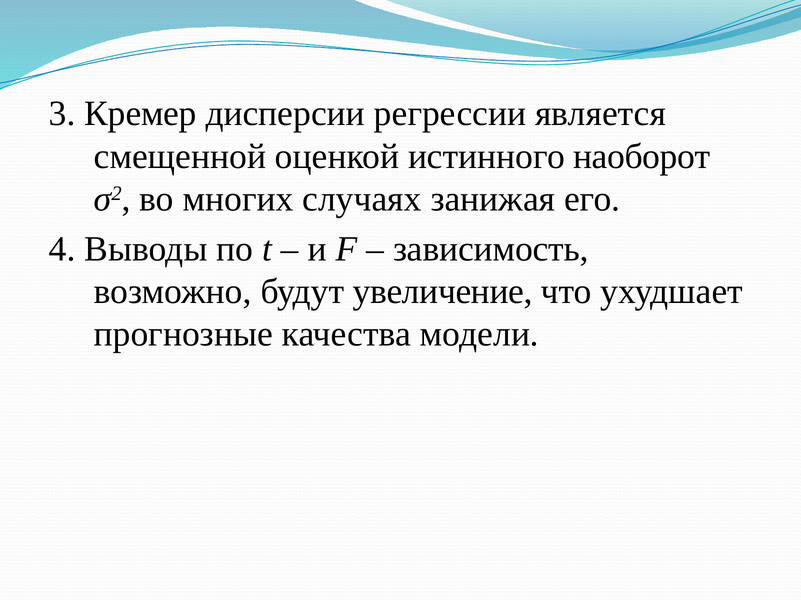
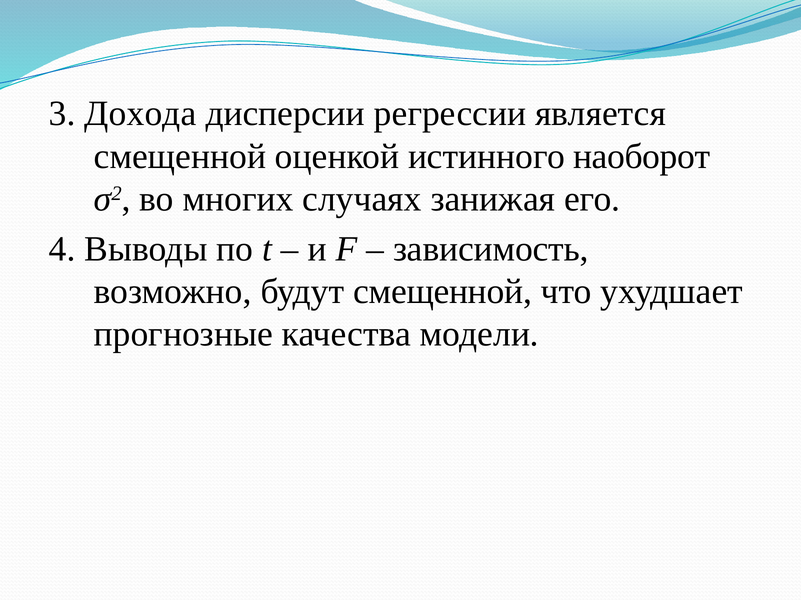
Кремер: Кремер -> Дохода (140, 114)
будут увеличение: увеличение -> смещенной (443, 292)
